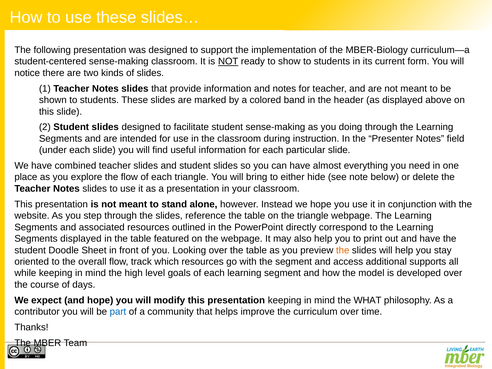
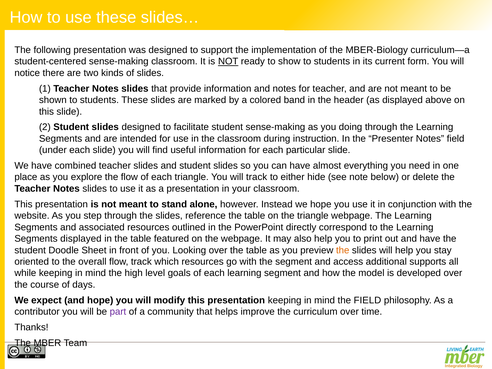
will bring: bring -> track (257, 177)
the WHAT: WHAT -> FIELD (367, 300)
part colour: blue -> purple (118, 312)
